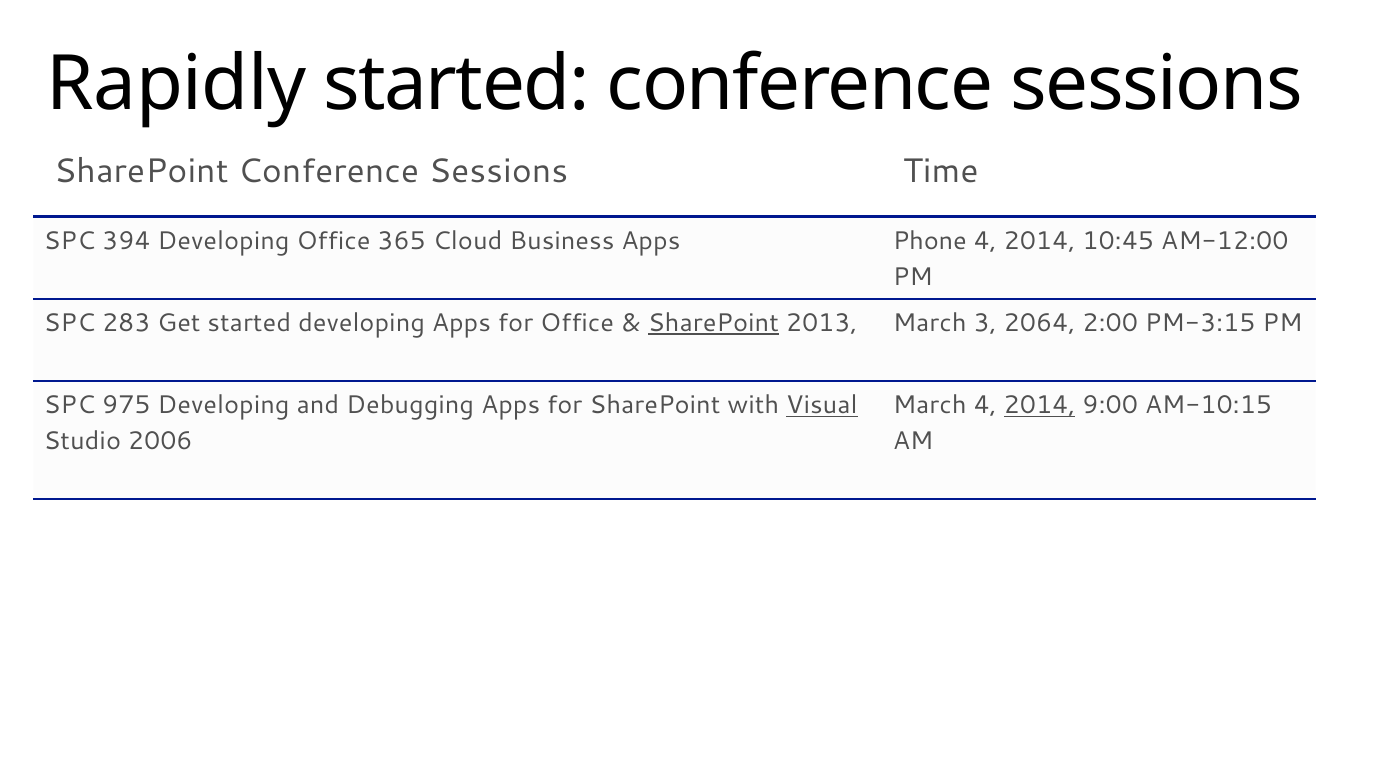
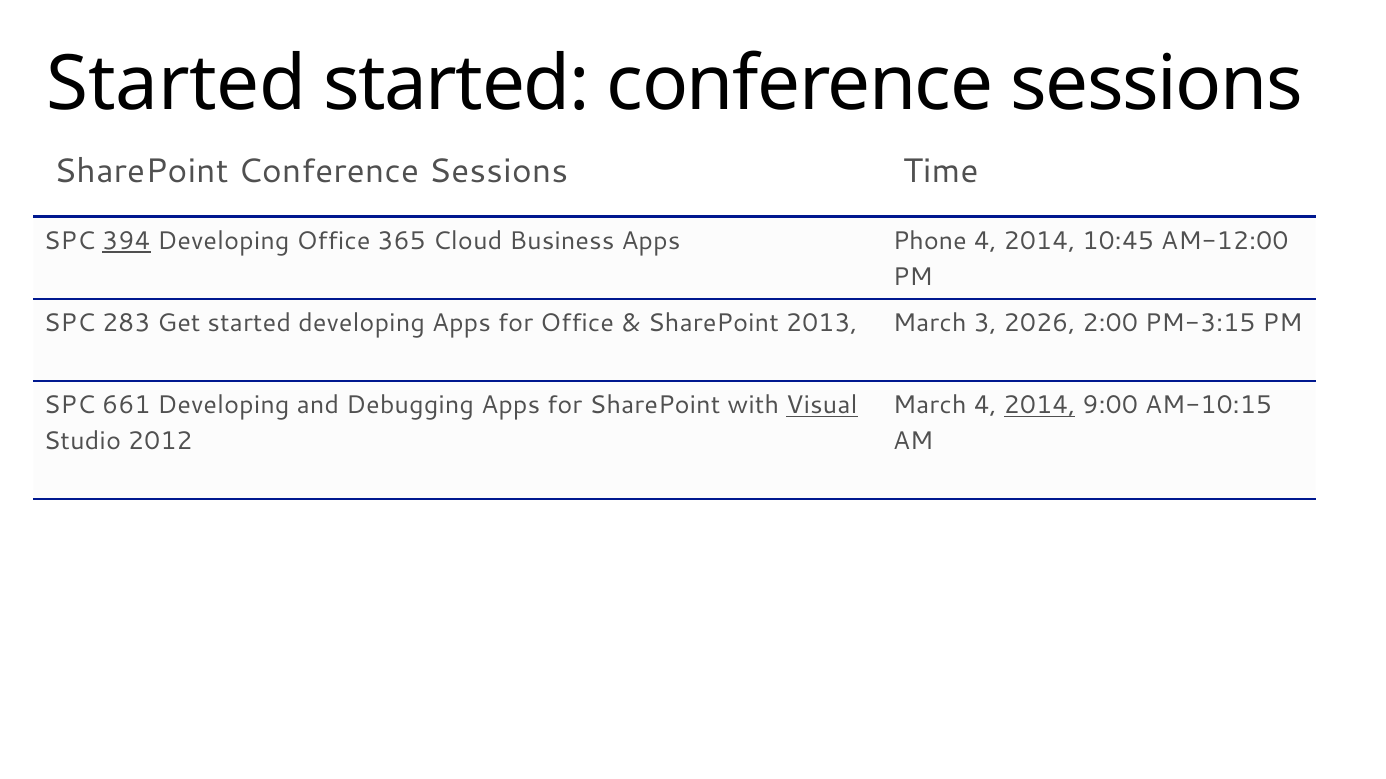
Rapidly: Rapidly -> Started (177, 84)
394 underline: none -> present (126, 241)
SharePoint underline: present -> none (713, 323)
2064: 2064 -> 2026 (1040, 323)
975: 975 -> 661 (126, 406)
2006: 2006 -> 2012 (160, 442)
